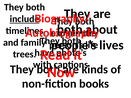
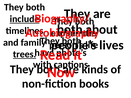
trees underline: none -> present (25, 54)
